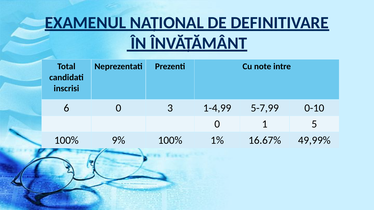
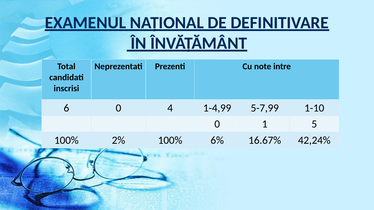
3: 3 -> 4 (170, 108)
0-10: 0-10 -> 1-10 (314, 108)
9%: 9% -> 2% (119, 140)
1%: 1% -> 6% (217, 140)
49,99%: 49,99% -> 42,24% (314, 140)
